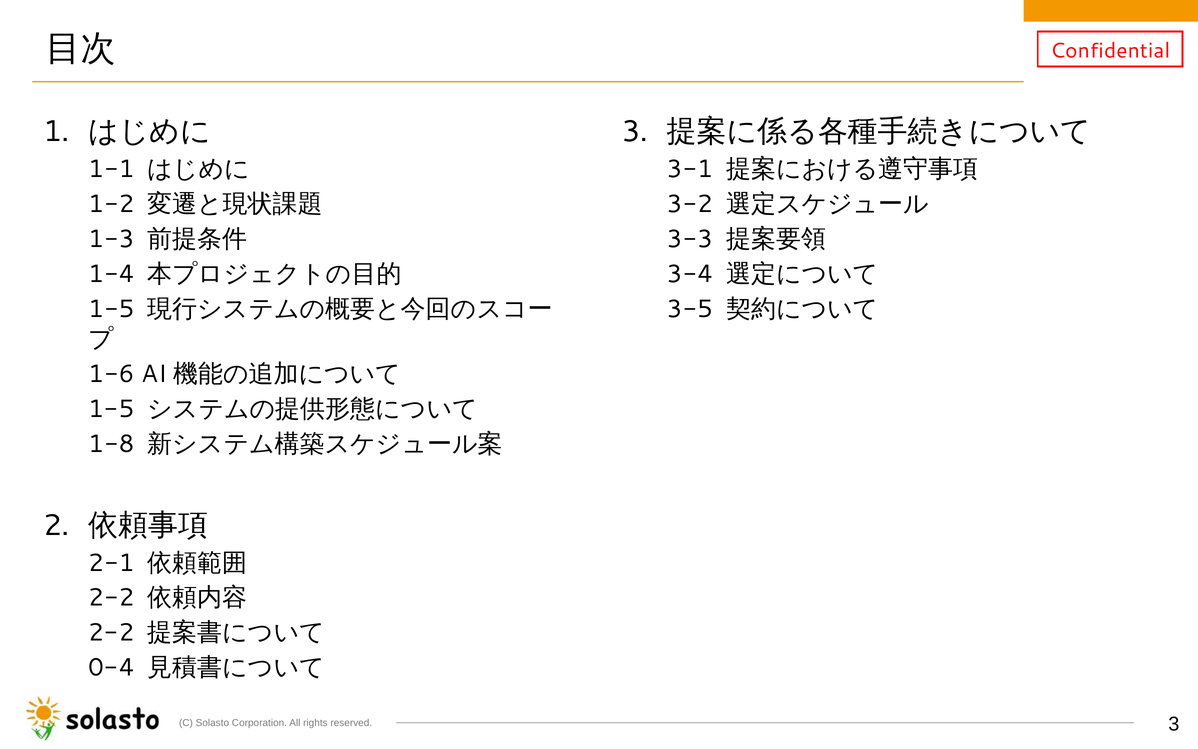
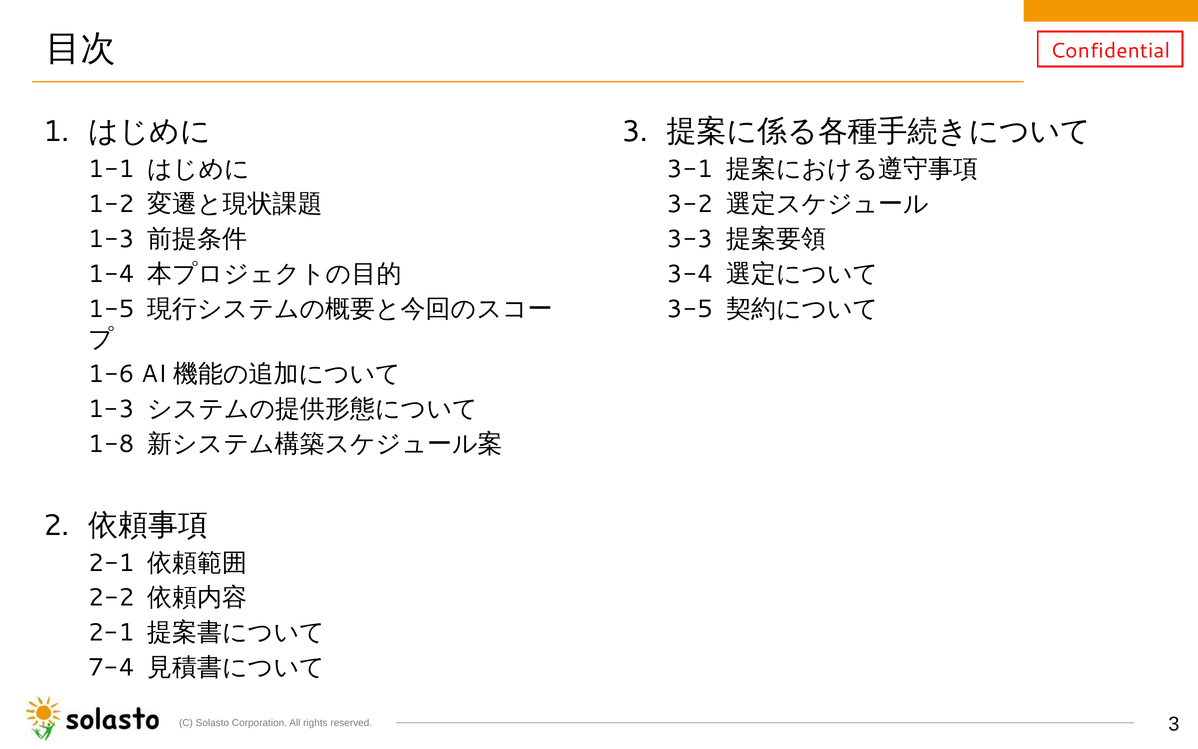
1-5: 1-5 -> 1-3 (111, 409)
2-2: 2-2 -> 2-1 (111, 632)
0-4: 0-4 -> 7-4 (111, 667)
